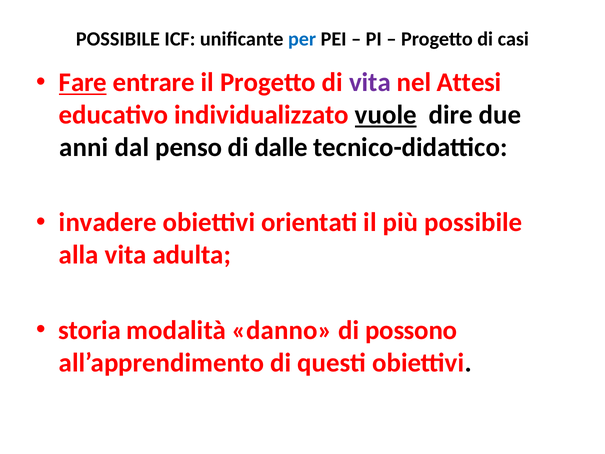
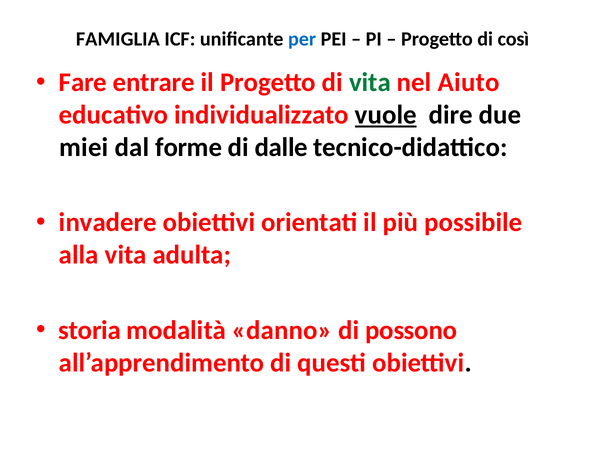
POSSIBILE: POSSIBILE -> FAMIGLIA (118, 39)
casi: casi -> così (513, 39)
Fare underline: present -> none (83, 83)
vita colour: purple -> green (370, 83)
Attesi: Attesi -> Aiuto (469, 83)
anni: anni -> miei (84, 147)
penso: penso -> forme (189, 147)
